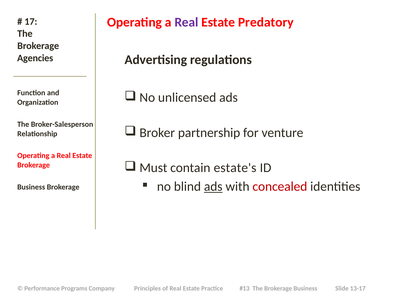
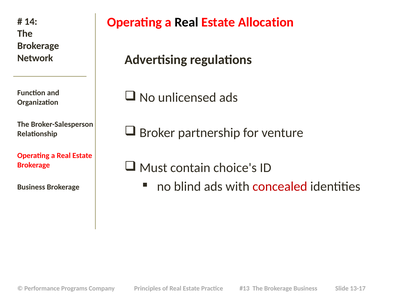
Real colour: purple -> black (186, 22)
Predatory: Predatory -> Allocation (266, 22)
17: 17 -> 14 (31, 22)
Agencies: Agencies -> Network (35, 58)
estate's: estate's -> choice's (235, 168)
ads underline: present -> none (213, 187)
